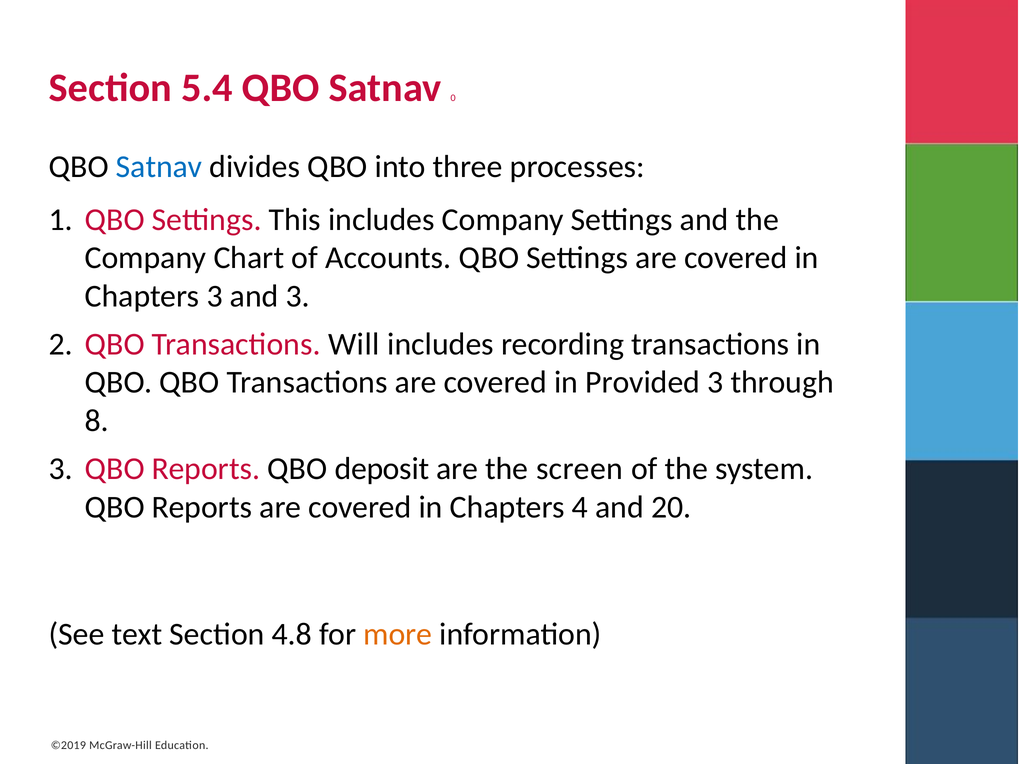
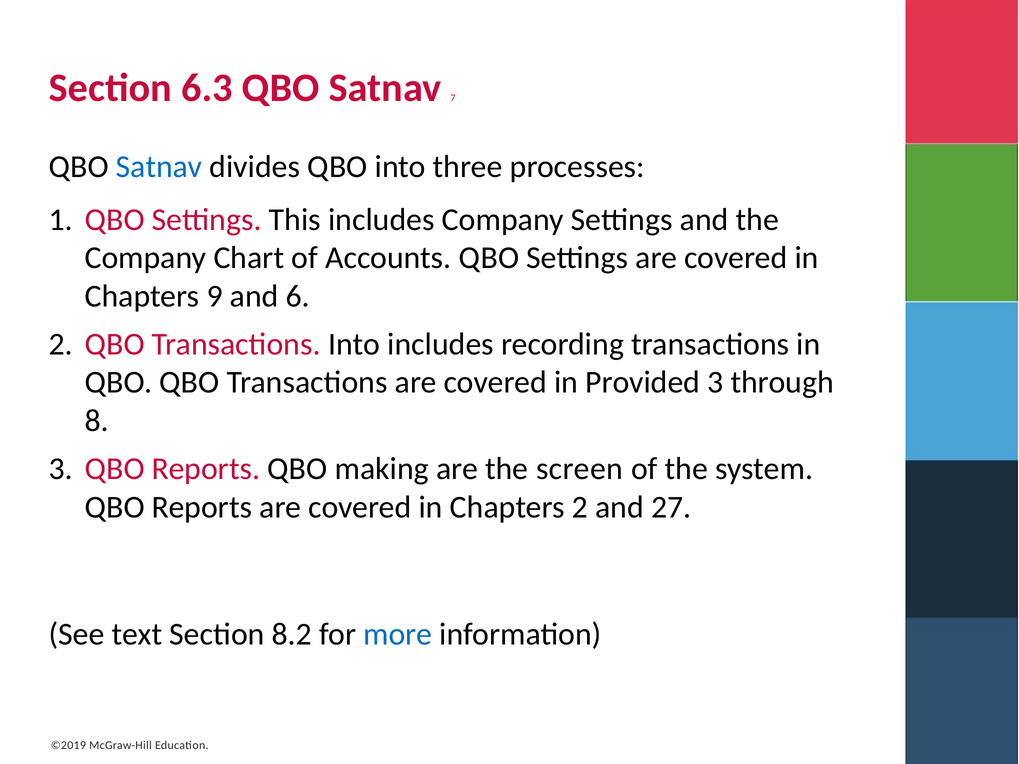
5.4: 5.4 -> 6.3 (207, 88)
0: 0 -> 7 (453, 98)
Chapters 3: 3 -> 9 (215, 296)
and 3: 3 -> 6 (298, 296)
Transactions Will: Will -> Into (354, 344)
deposit: deposit -> making (382, 469)
Chapters 4: 4 -> 2 (580, 507)
20: 20 -> 27 (671, 507)
4.8: 4.8 -> 8.2 (292, 634)
more colour: orange -> blue (398, 634)
